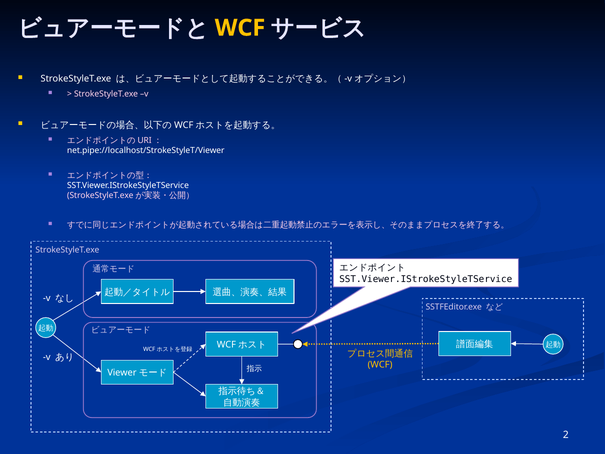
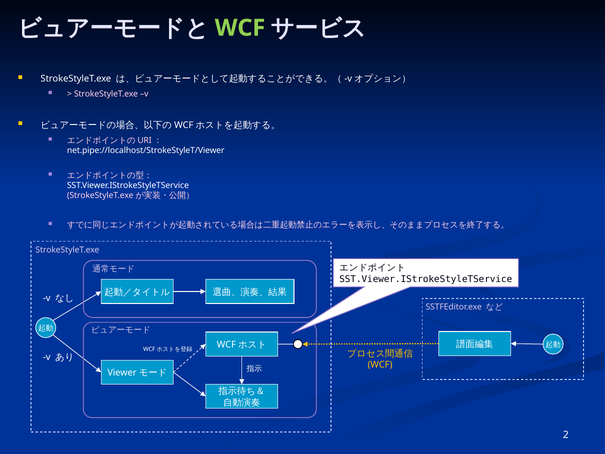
WCF colour: yellow -> light green (240, 28)
